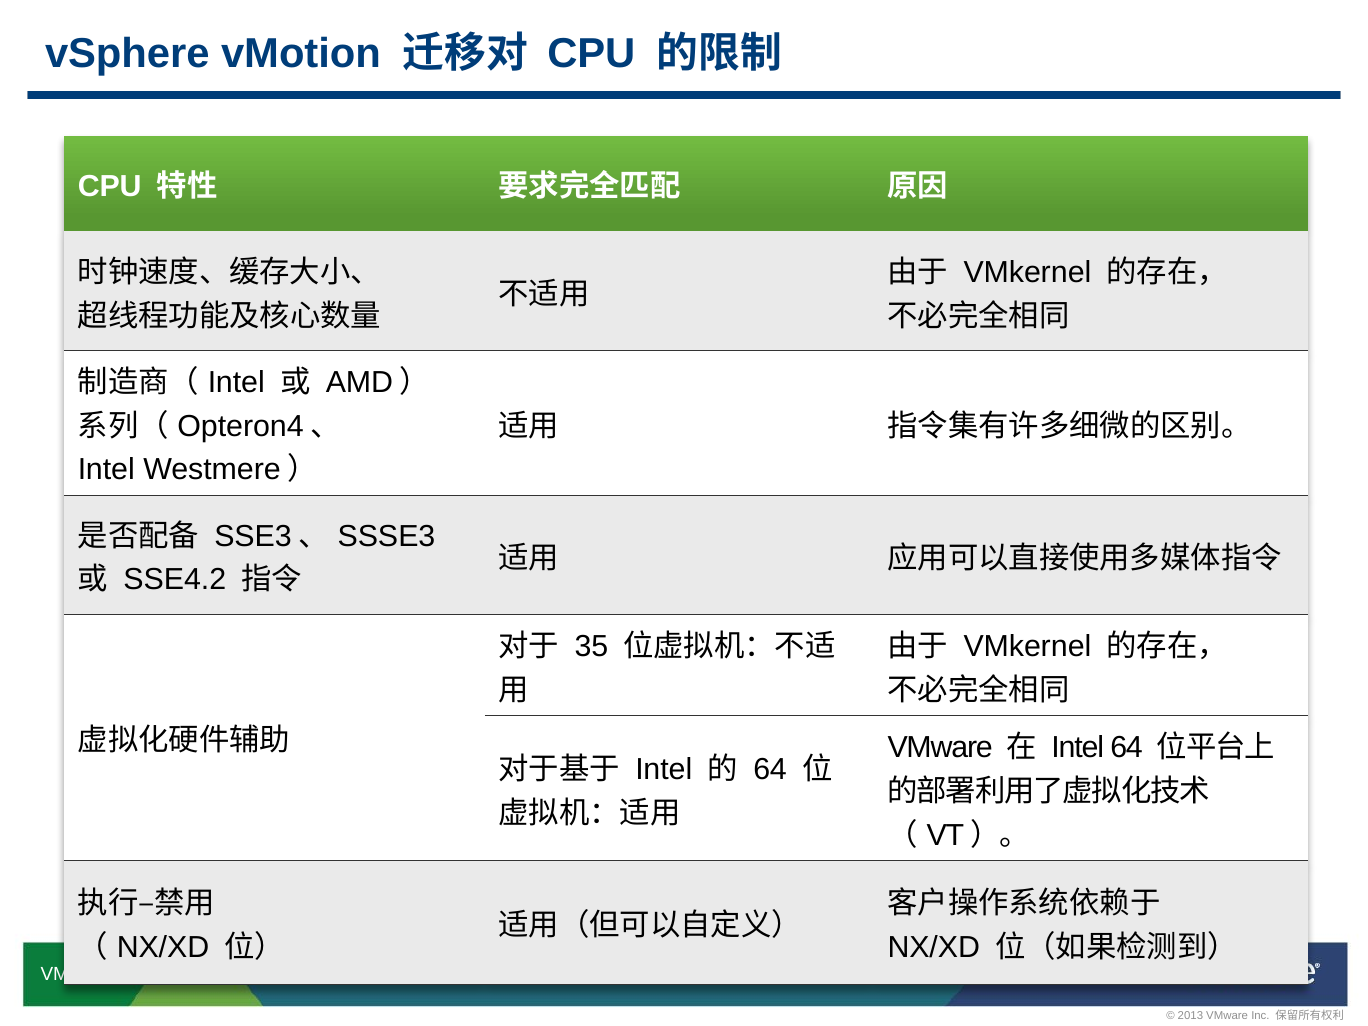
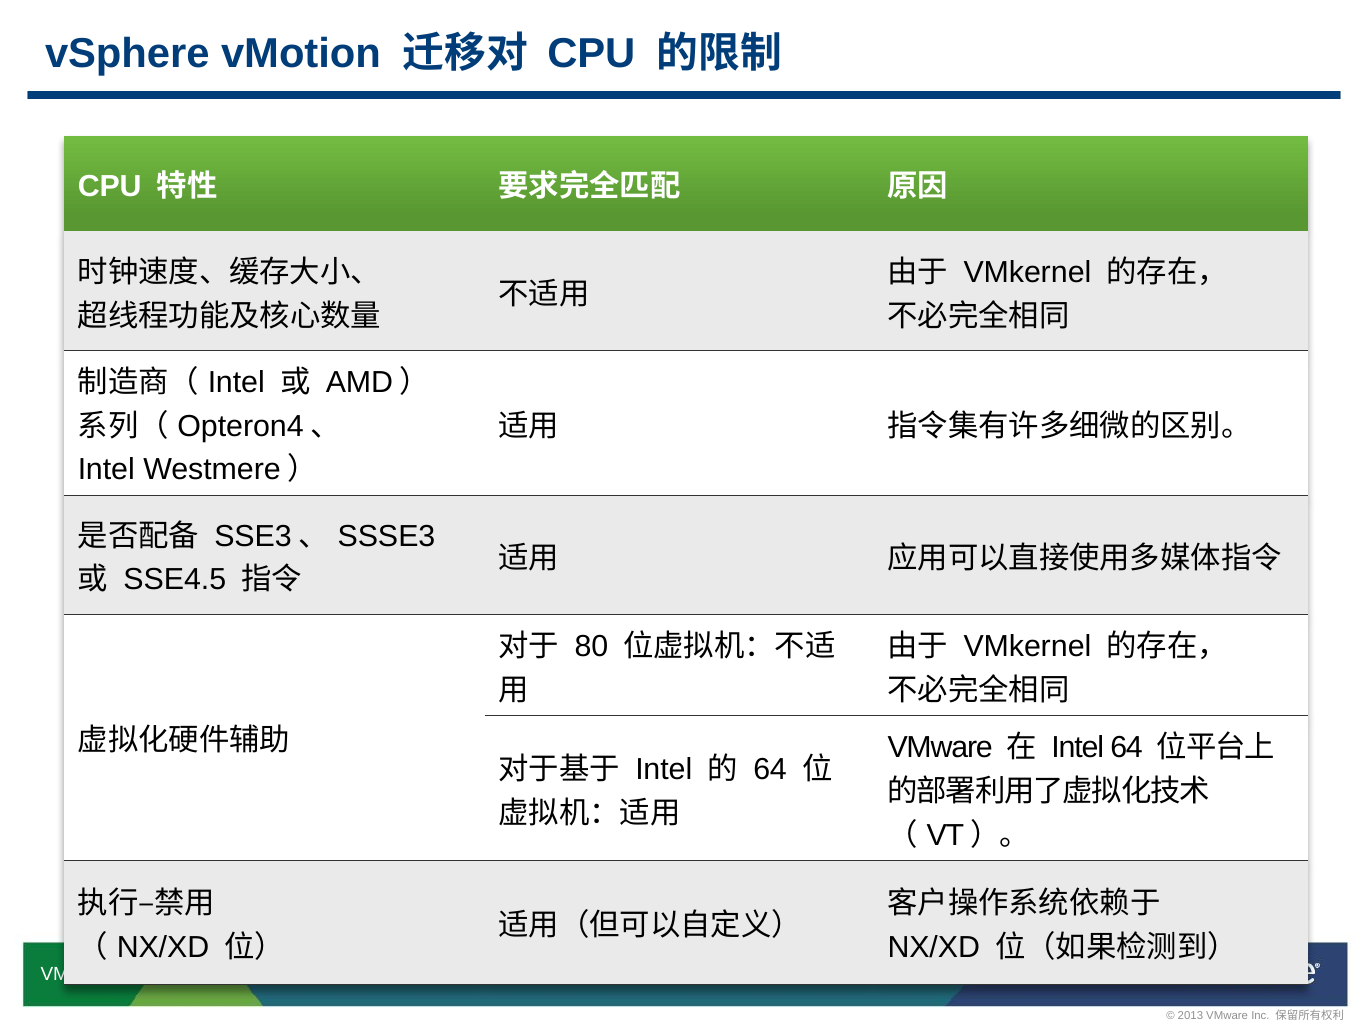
SSE4.2: SSE4.2 -> SSE4.5 (175, 580)
35: 35 -> 80 (591, 646)
